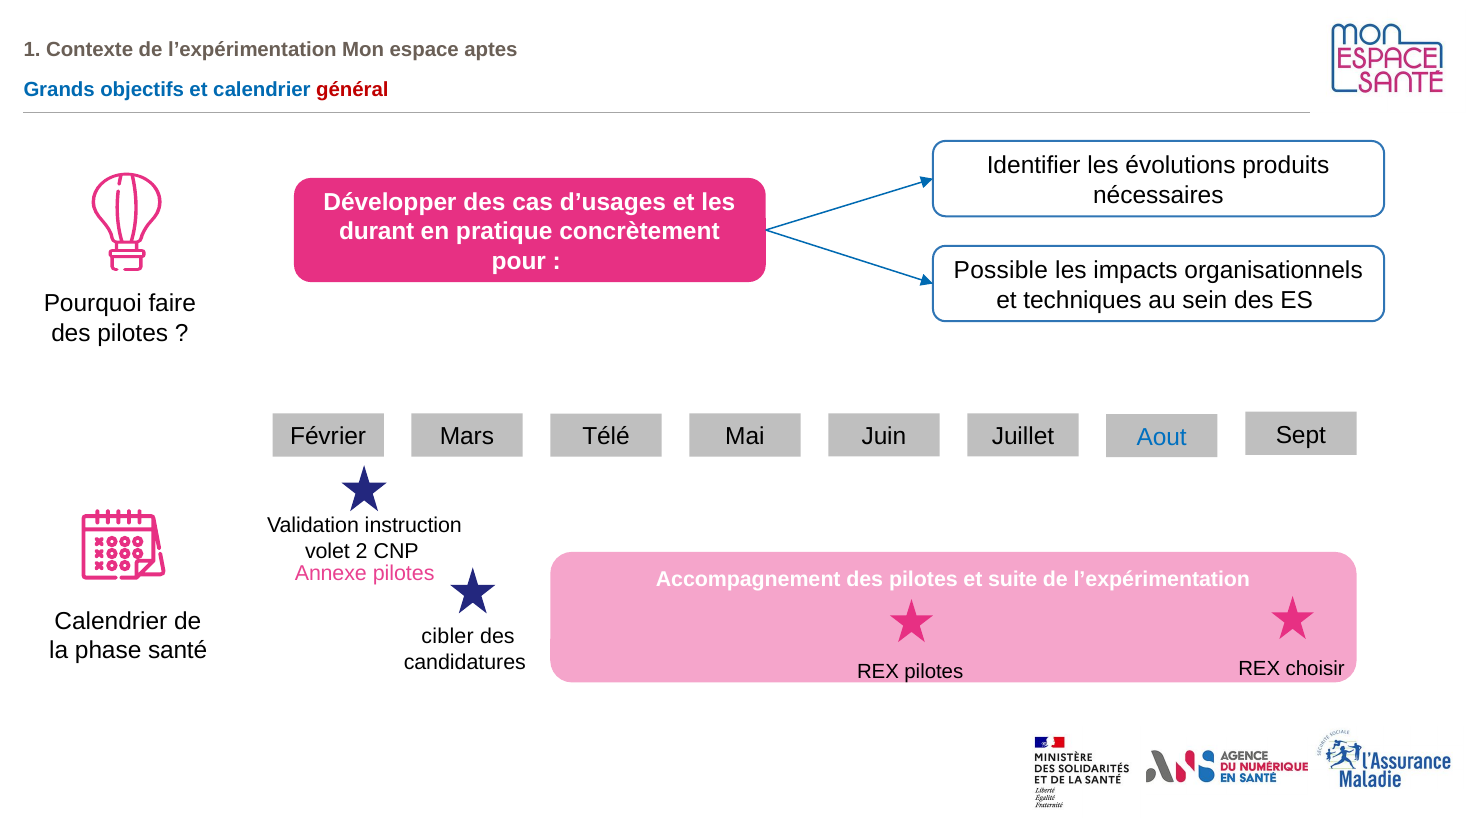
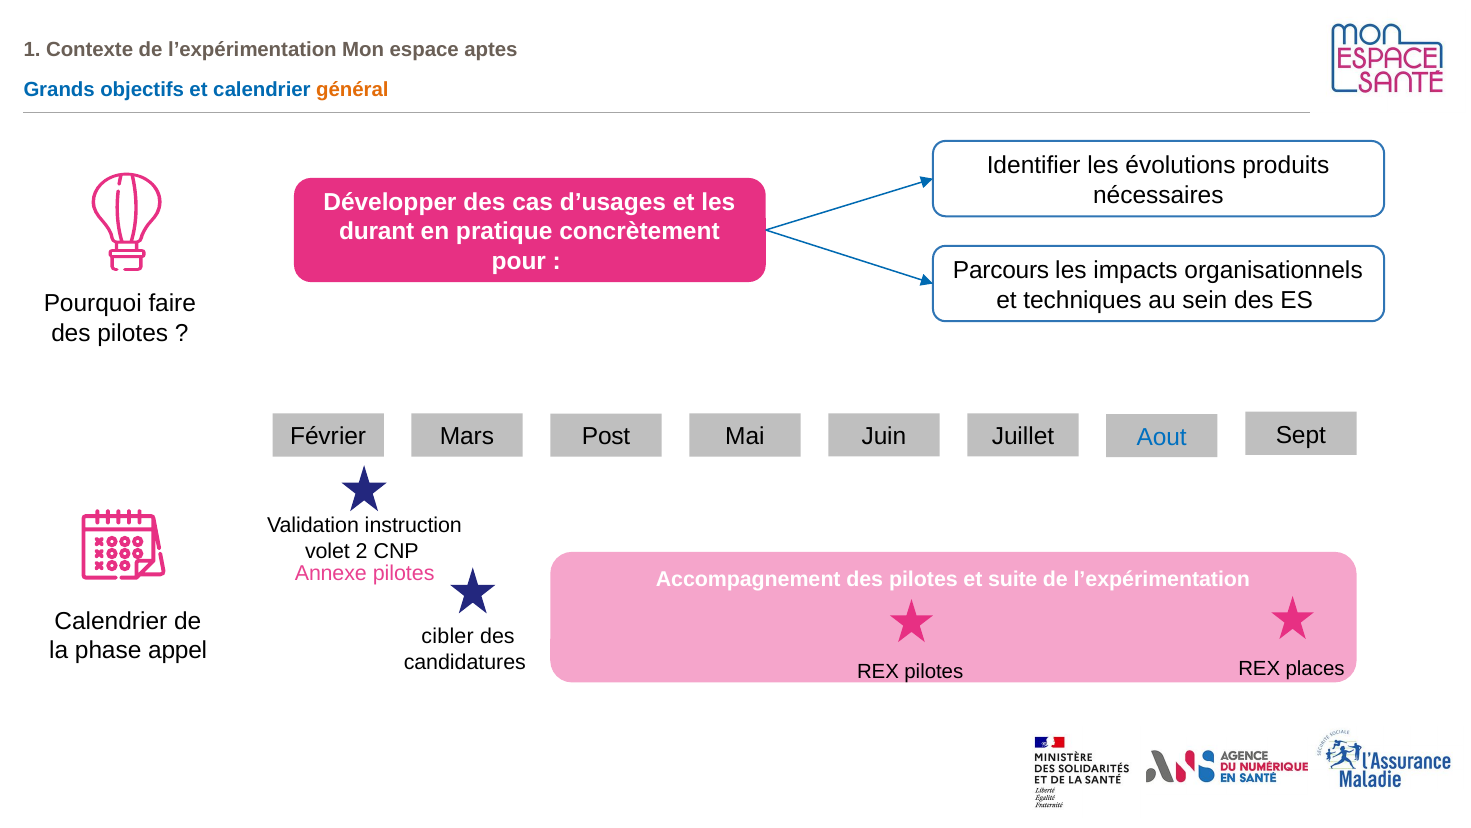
général colour: red -> orange (352, 90)
Possible: Possible -> Parcours (1001, 270)
Télé: Télé -> Post (606, 437)
santé: santé -> appel (178, 650)
choisir: choisir -> places (1315, 668)
